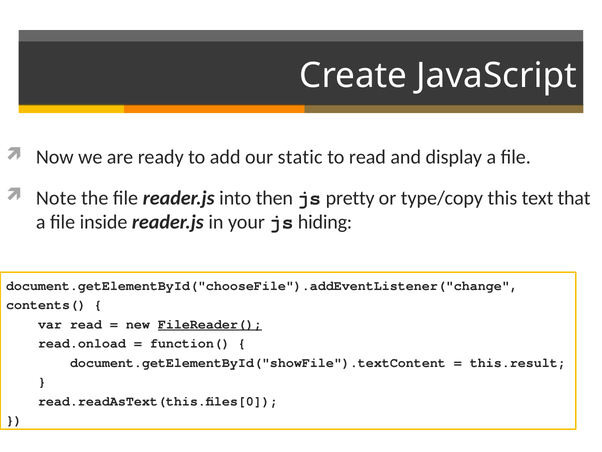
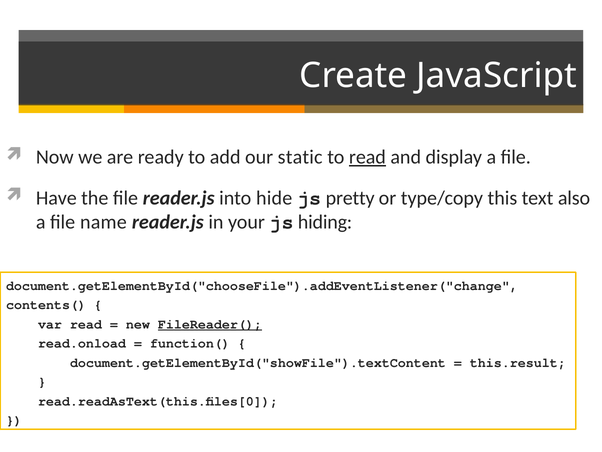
read underline: none -> present (367, 157)
Note: Note -> Have (56, 198)
then: then -> hide (274, 198)
that: that -> also (574, 198)
inside: inside -> name (103, 222)
